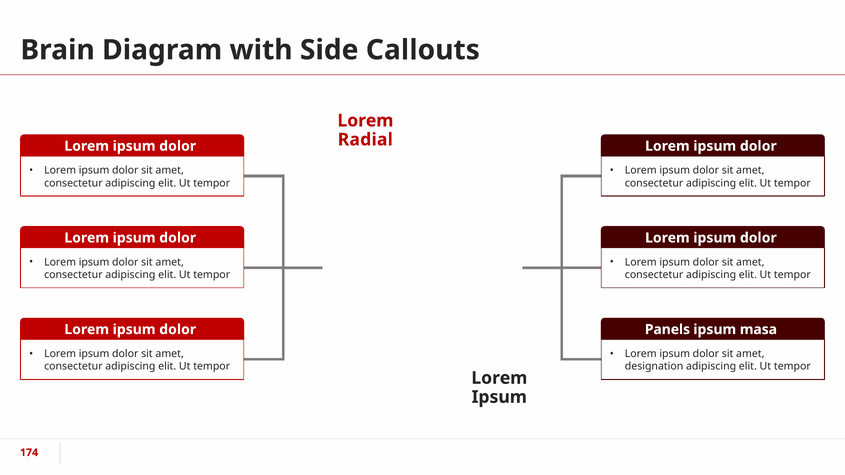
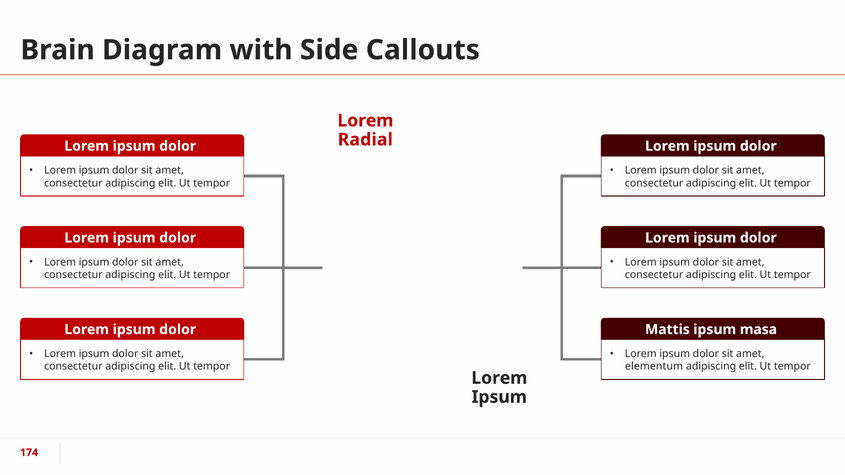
Panels: Panels -> Mattis (667, 330)
designation: designation -> elementum (654, 367)
